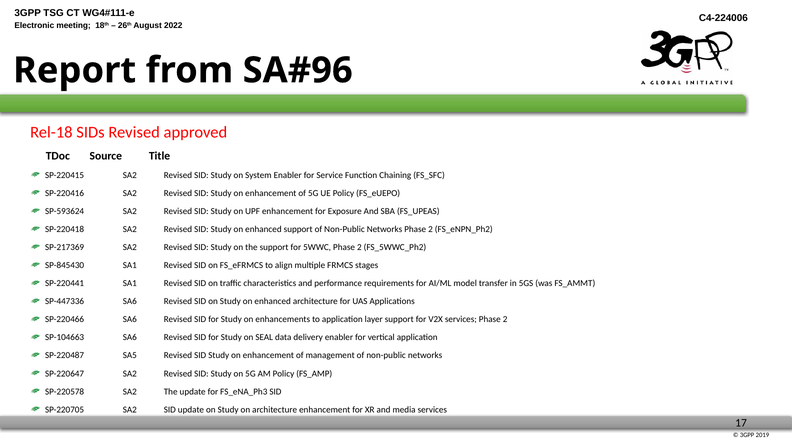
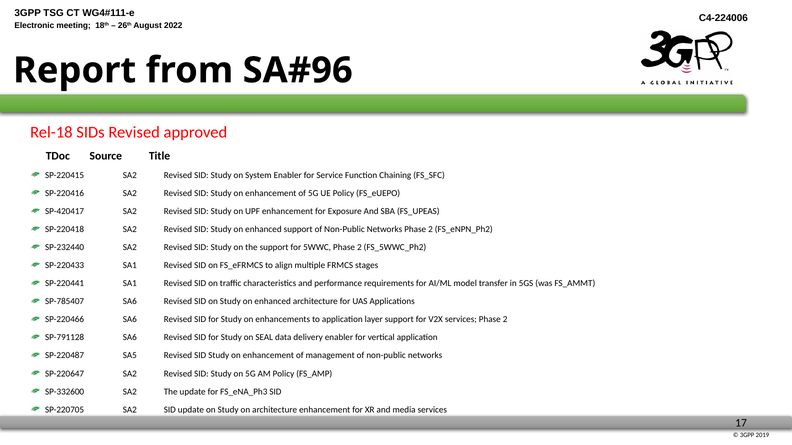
SP-593624: SP-593624 -> SP-420417 (65, 211)
SP-217369: SP-217369 -> SP-232440 (65, 248)
SP-845430: SP-845430 -> SP-220433 (65, 266)
SP-447336: SP-447336 -> SP-785407 (65, 302)
SP-104663: SP-104663 -> SP-791128 (65, 338)
SP-220578: SP-220578 -> SP-332600 (65, 392)
